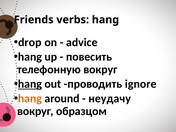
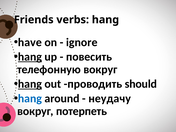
drop: drop -> have (30, 42)
advice: advice -> ignore (82, 42)
hang underline: none -> present (30, 57)
ignore: ignore -> should (141, 84)
hang colour: orange -> blue (30, 98)
образцом: образцом -> потерпеть (81, 111)
